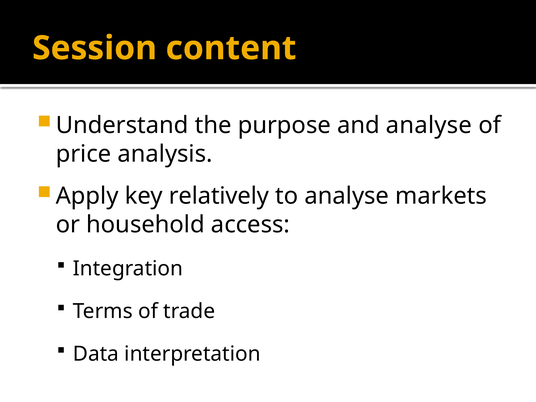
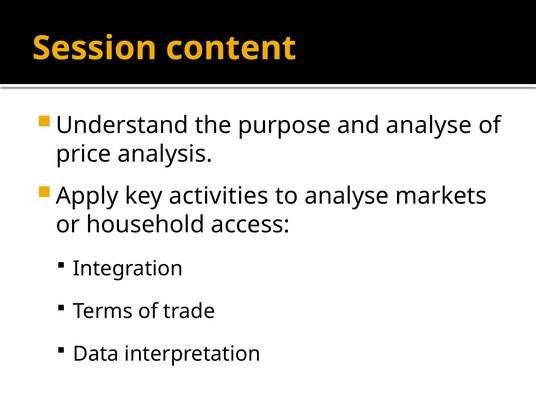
relatively: relatively -> activities (219, 196)
